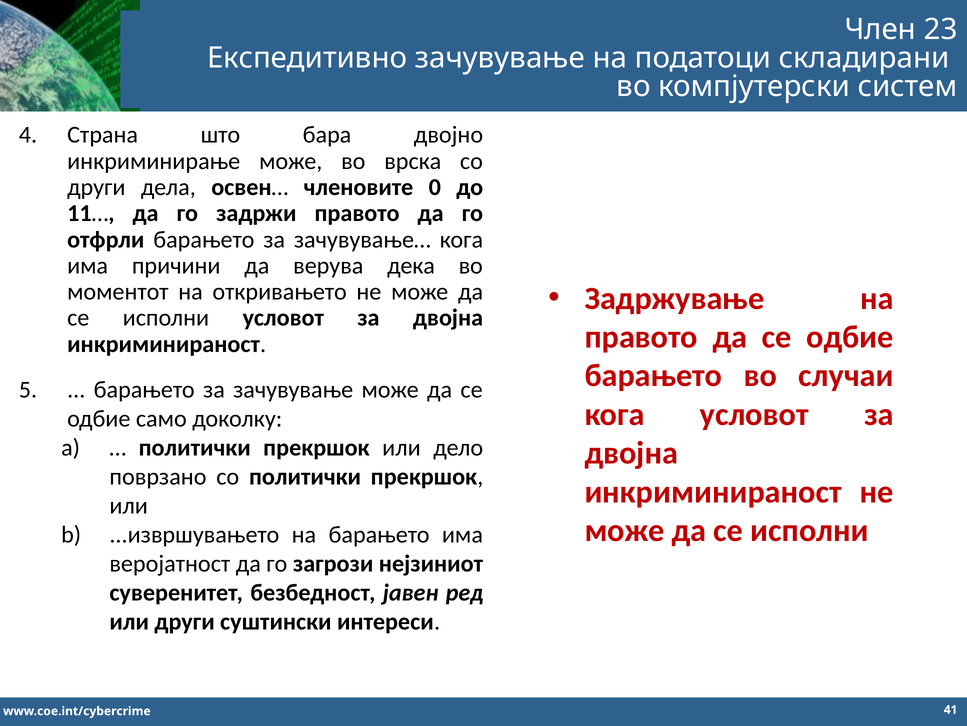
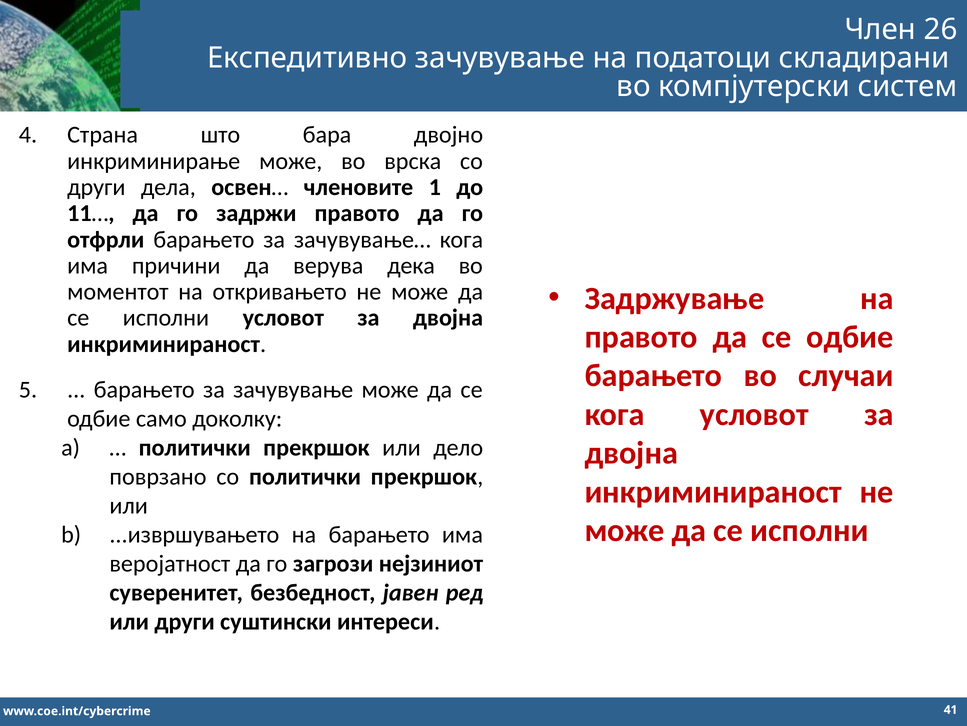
23: 23 -> 26 (941, 30)
0: 0 -> 1 (435, 187)
